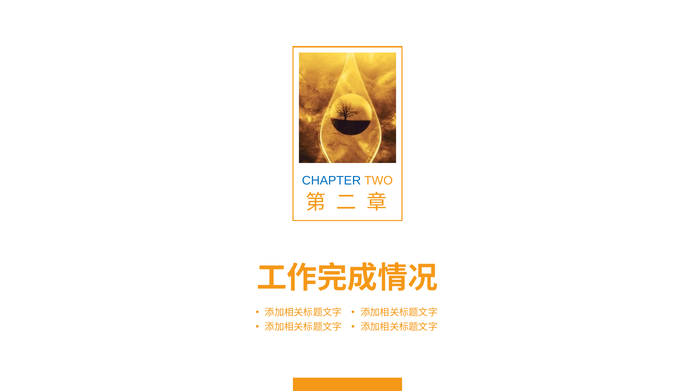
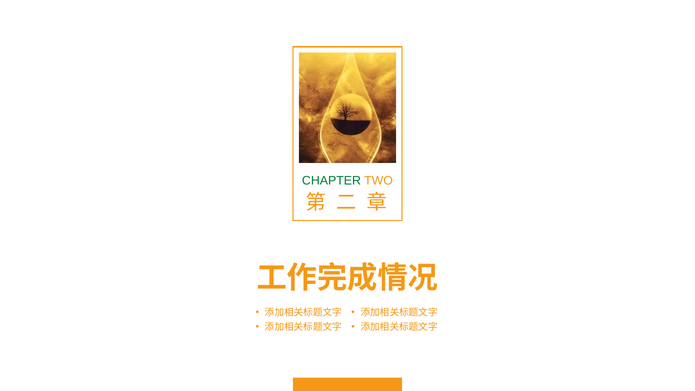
CHAPTER colour: blue -> green (331, 181)
